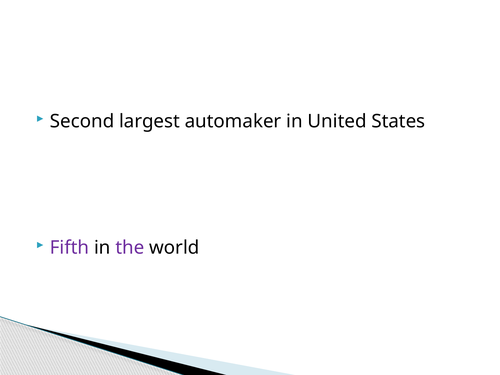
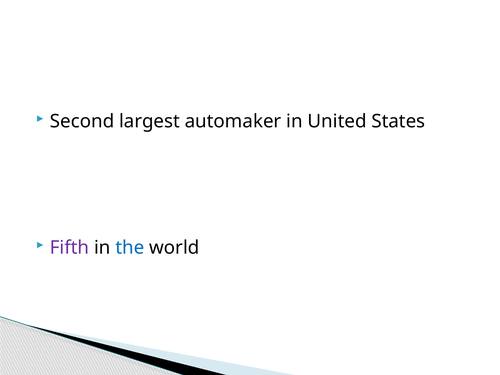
the colour: purple -> blue (130, 248)
